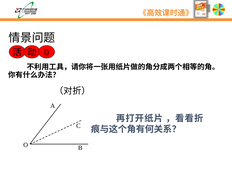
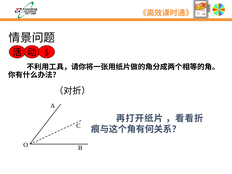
0: 0 -> 5 (47, 52)
